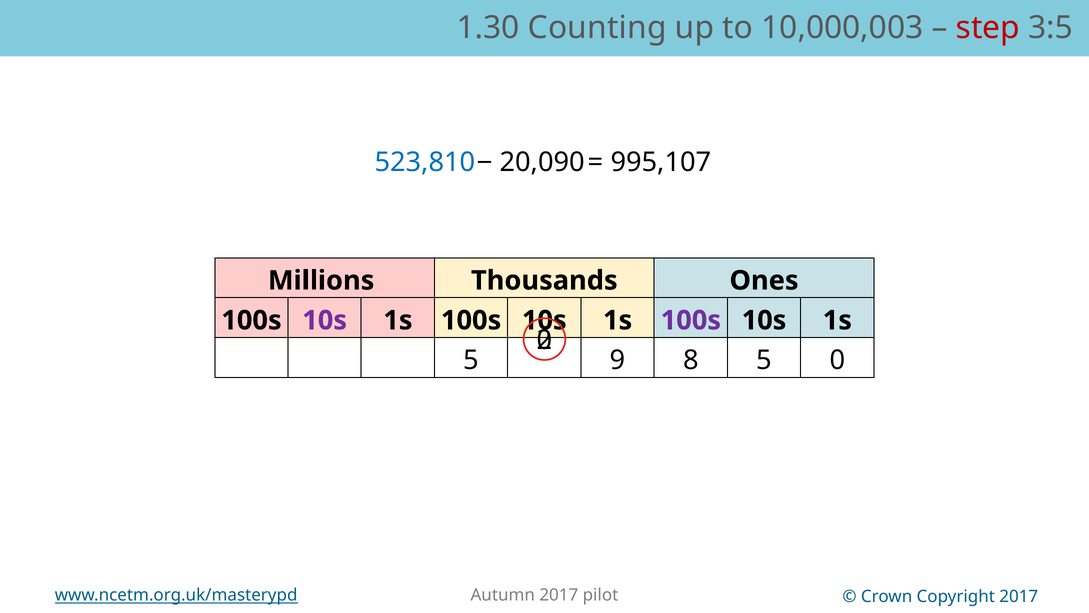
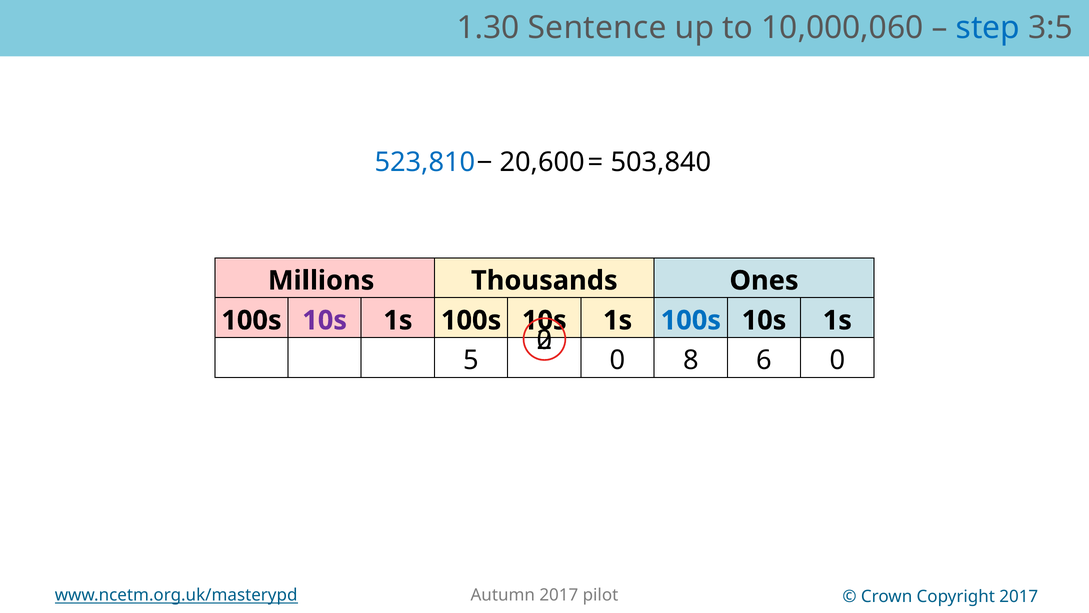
Counting: Counting -> Sentence (597, 28)
10,000,003: 10,000,003 -> 10,000,060 (842, 28)
step colour: red -> blue (988, 28)
20,090: 20,090 -> 20,600 (542, 162)
995,107: 995,107 -> 503,840 (661, 162)
100s colour: purple -> blue (691, 320)
5 9: 9 -> 0 (618, 360)
8 5: 5 -> 6 (764, 360)
